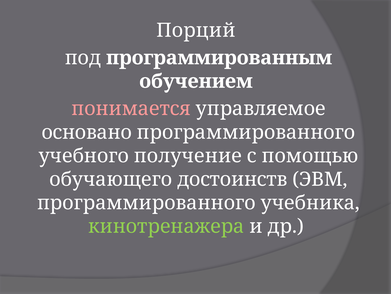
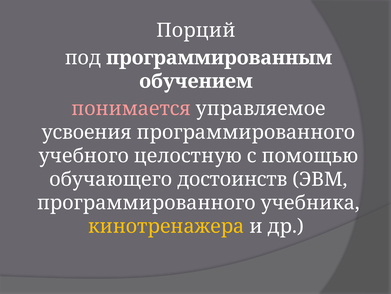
основано: основано -> усвоения (87, 132)
получение: получение -> целостную (188, 155)
кинотренажера colour: light green -> yellow (166, 226)
